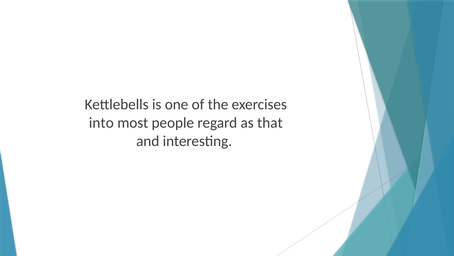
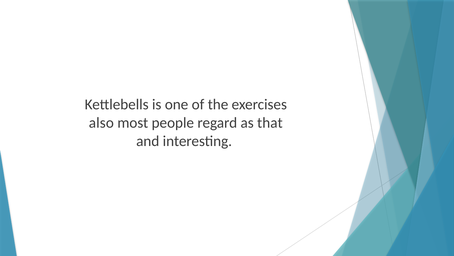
into: into -> also (101, 123)
